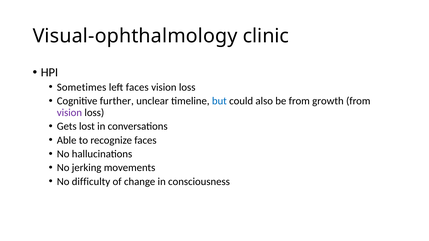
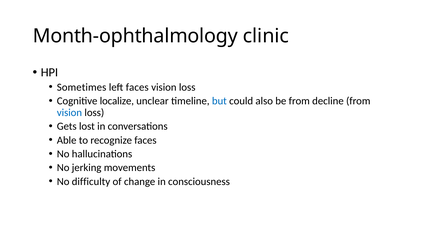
Visual-ophthalmology: Visual-ophthalmology -> Month-ophthalmology (135, 36)
further: further -> localize (117, 101)
growth: growth -> decline (328, 101)
vision colour: purple -> blue (69, 113)
